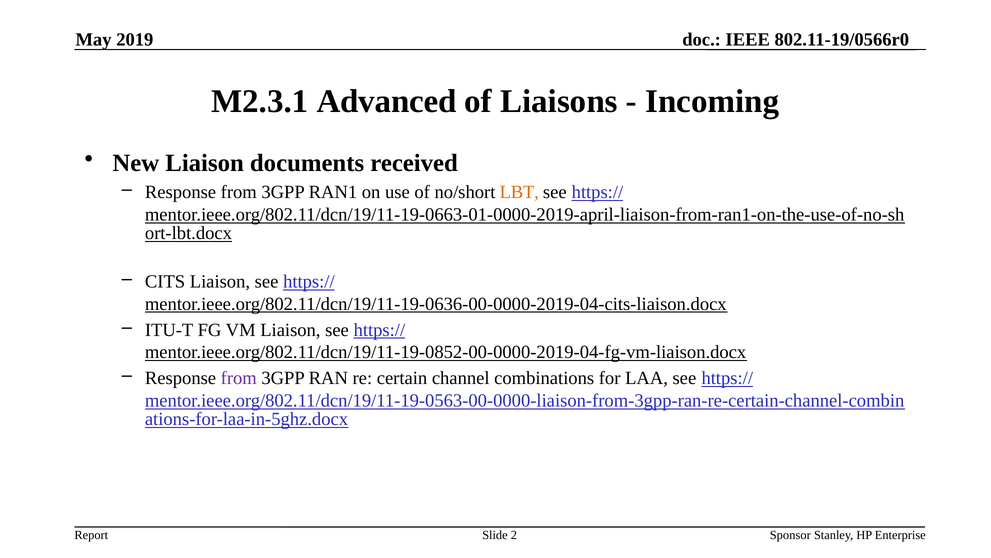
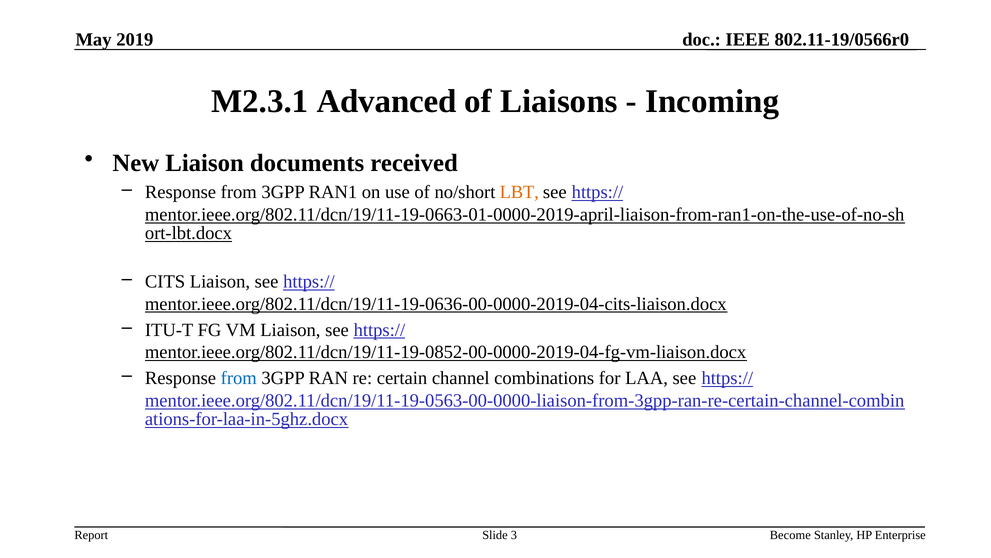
from colour: purple -> blue (239, 378)
2: 2 -> 3 (514, 535)
Sponsor: Sponsor -> Become (790, 535)
